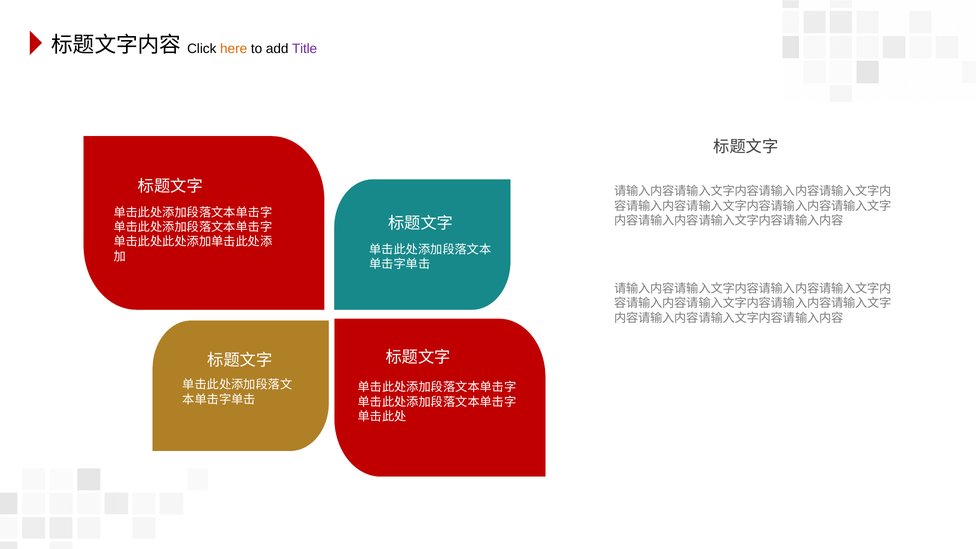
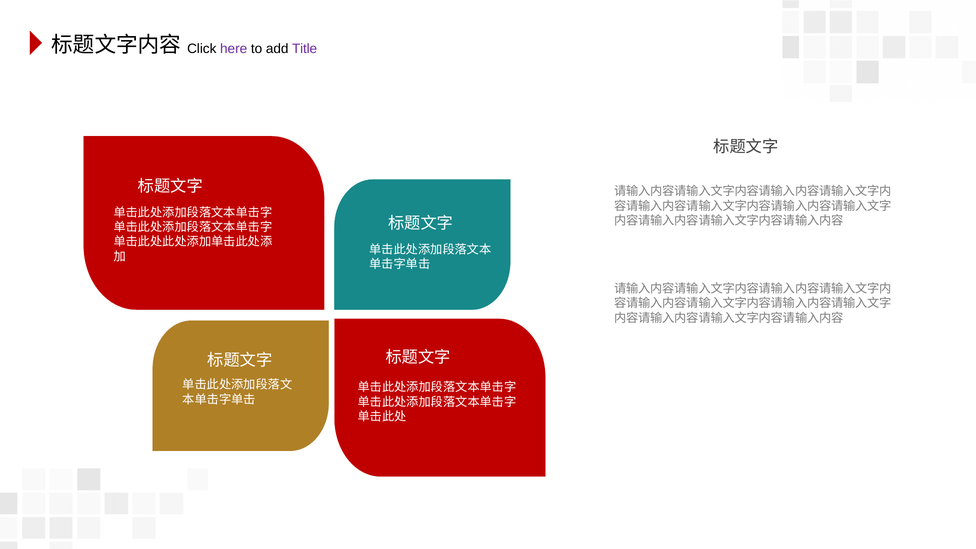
here colour: orange -> purple (234, 49)
